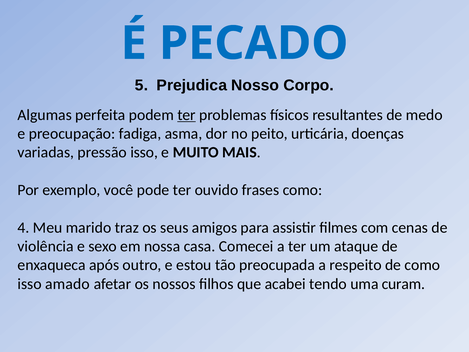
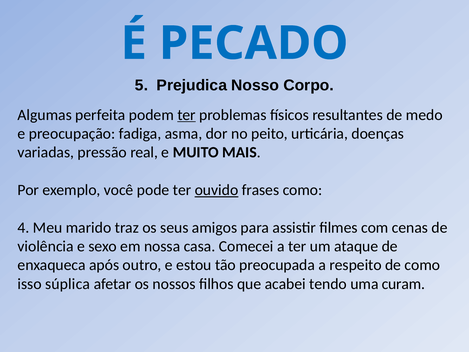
pressão isso: isso -> real (144, 152)
ouvido underline: none -> present (217, 190)
amado: amado -> súplica (68, 284)
